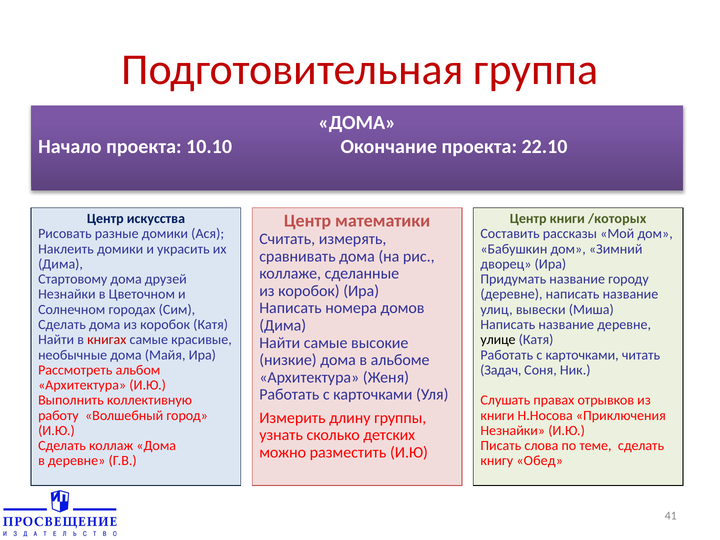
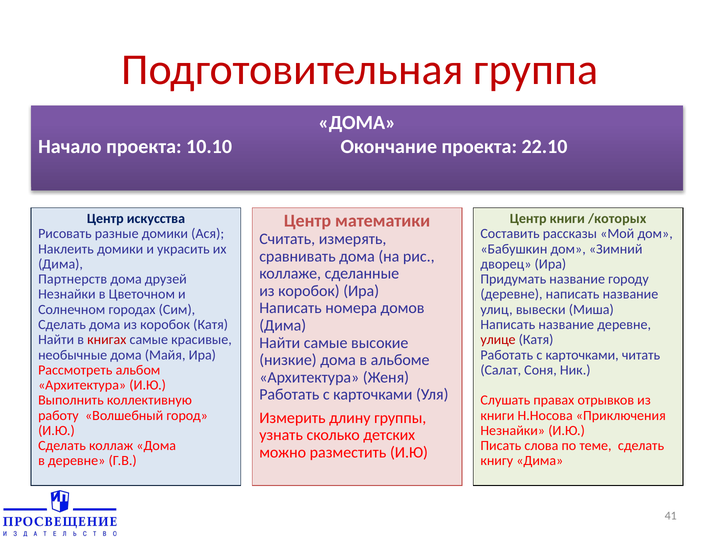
Стартовому: Стартовому -> Партнерств (73, 279)
улице colour: black -> red (498, 340)
Задач: Задач -> Салат (501, 370)
книгу Обед: Обед -> Дима (540, 461)
